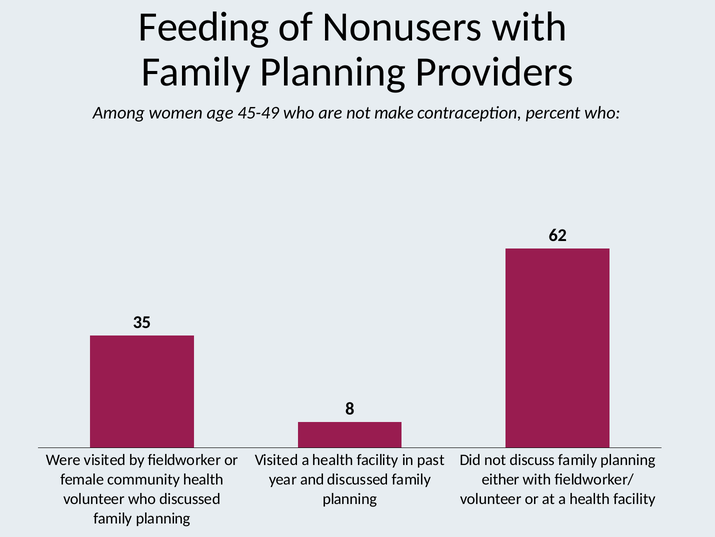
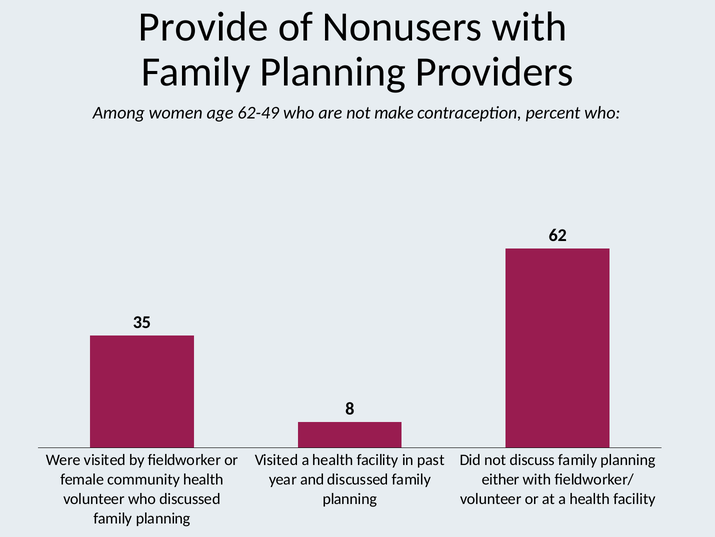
Feeding: Feeding -> Provide (203, 27)
45-49: 45-49 -> 62-49 (258, 113)
